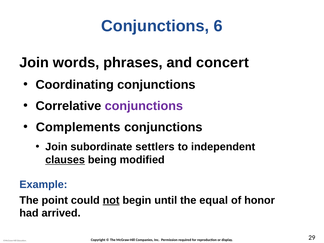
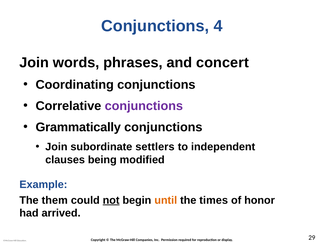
6: 6 -> 4 (218, 26)
Complements: Complements -> Grammatically (78, 127)
clauses underline: present -> none (65, 160)
point: point -> them (55, 200)
until colour: black -> orange (166, 200)
equal: equal -> times (214, 200)
